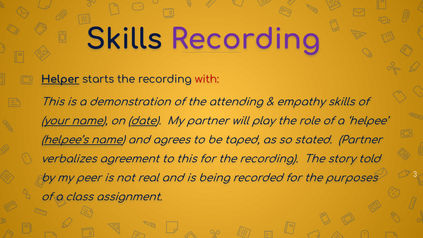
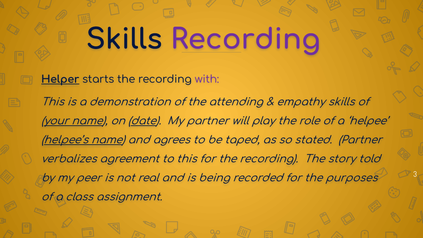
with colour: red -> purple (207, 79)
